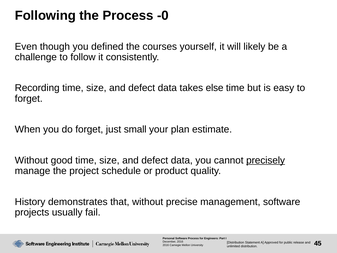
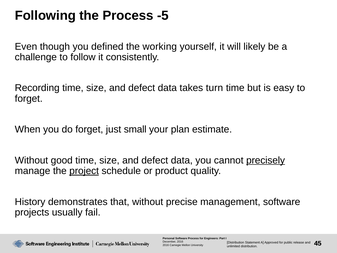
-0: -0 -> -5 (163, 15)
courses: courses -> working (160, 46)
else: else -> turn (214, 88)
project underline: none -> present (84, 171)
